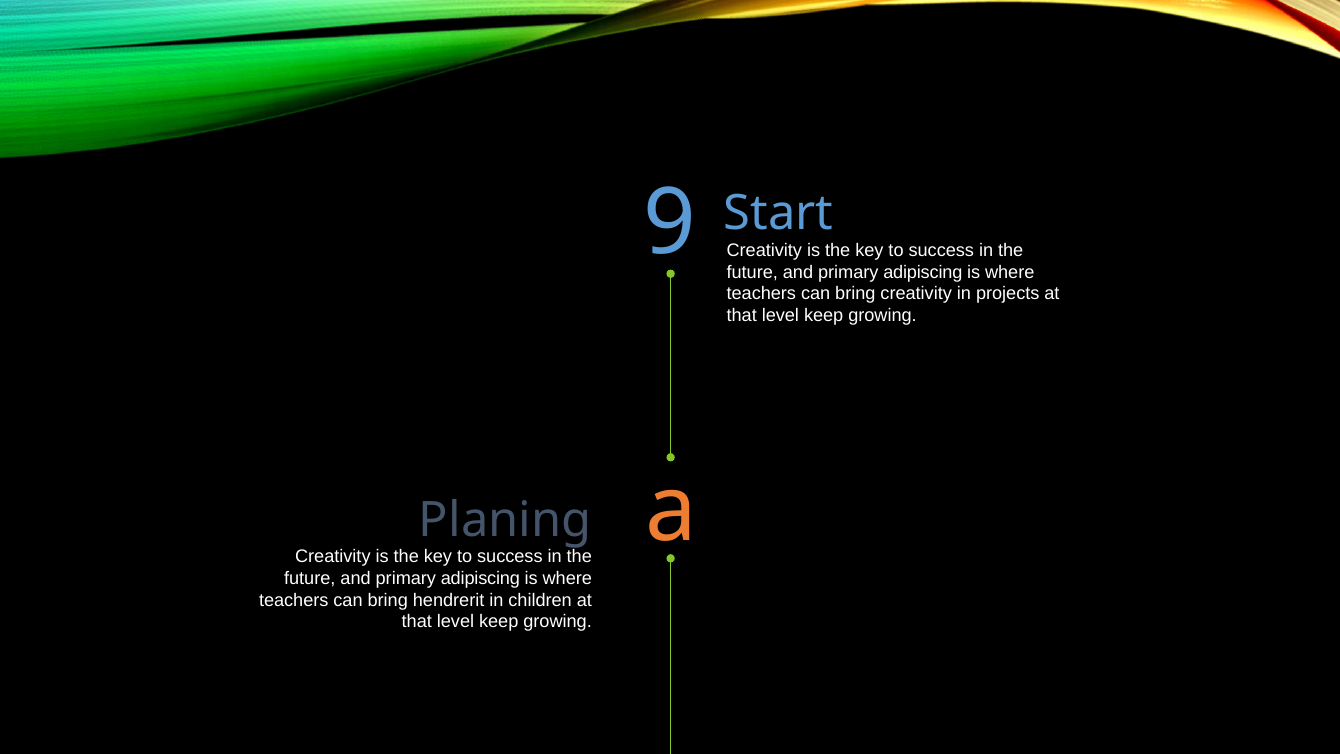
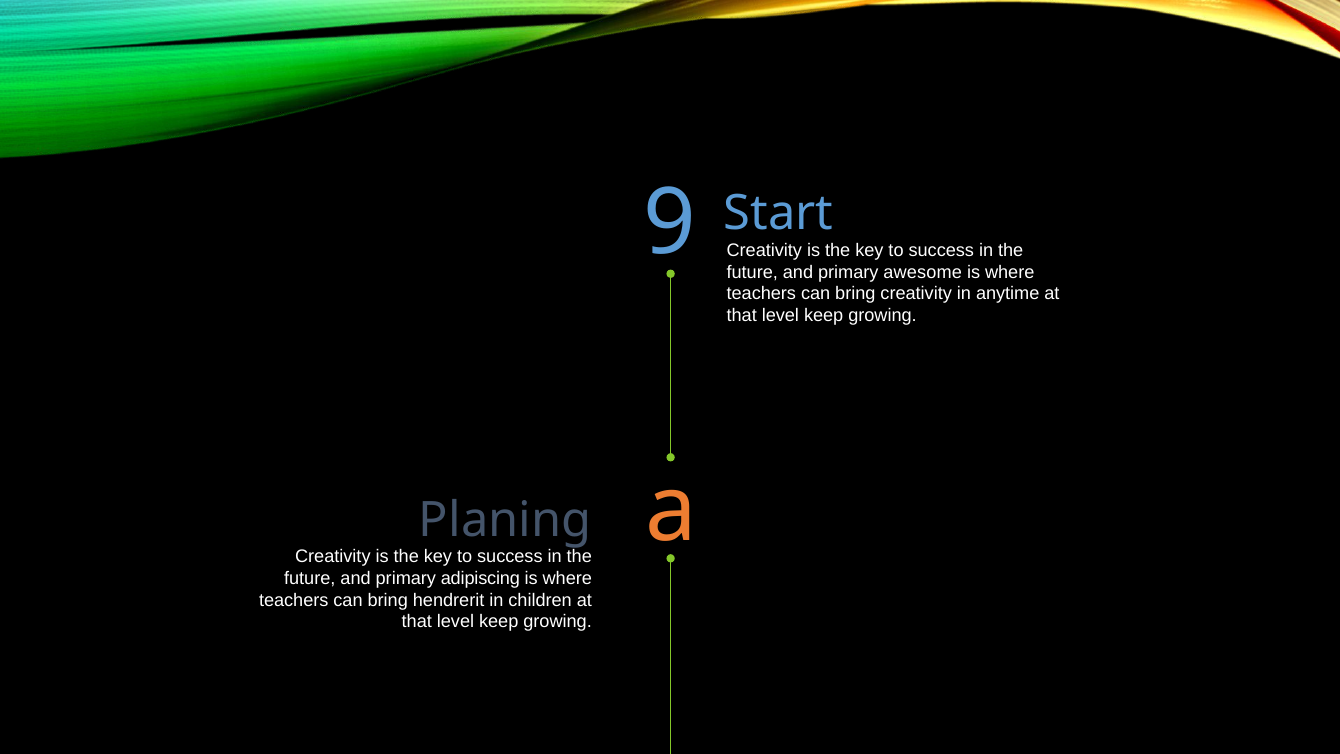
adipiscing: adipiscing -> awesome (923, 272)
projects: projects -> anytime (1008, 294)
